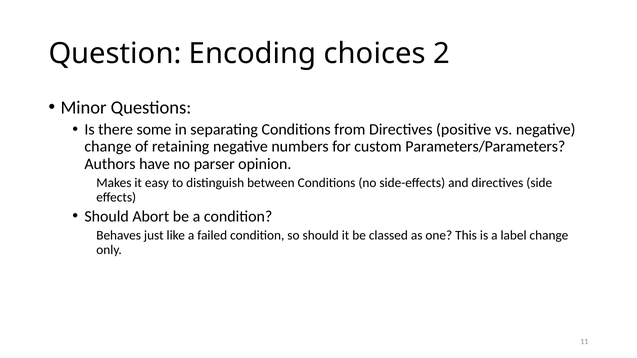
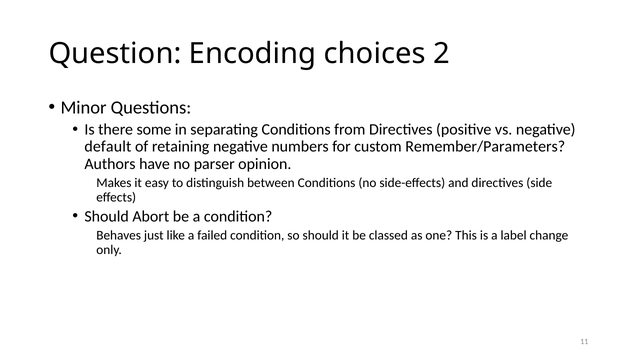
change: change -> default (108, 147)
Parameters/Parameters: Parameters/Parameters -> Remember/Parameters (485, 147)
